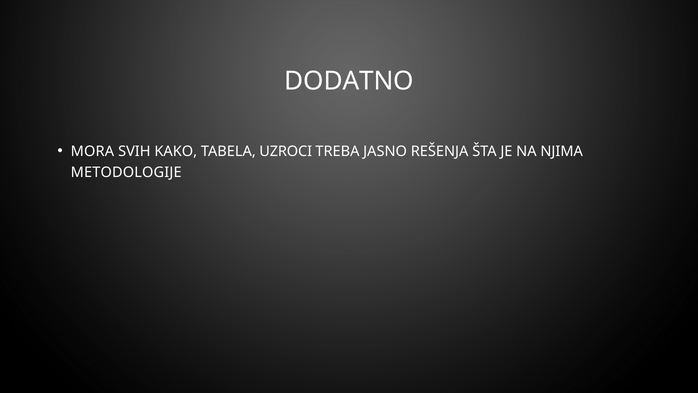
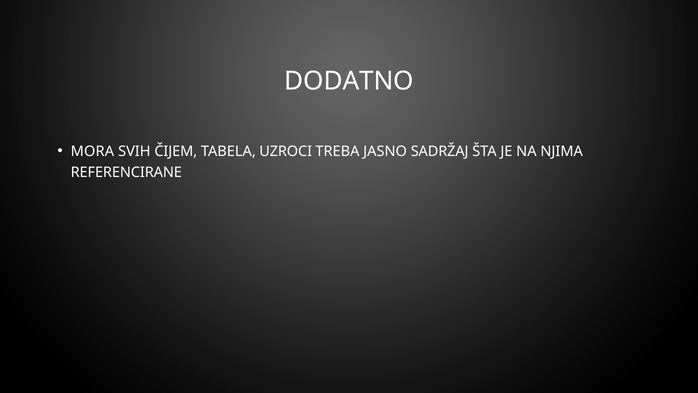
KAKO: KAKO -> ČIJEM (176, 151)
REŠENJA: REŠENJA -> SADRŽAJ (440, 151)
METODOLOGIJE: METODOLOGIJE -> REFERENCIRANE (126, 172)
